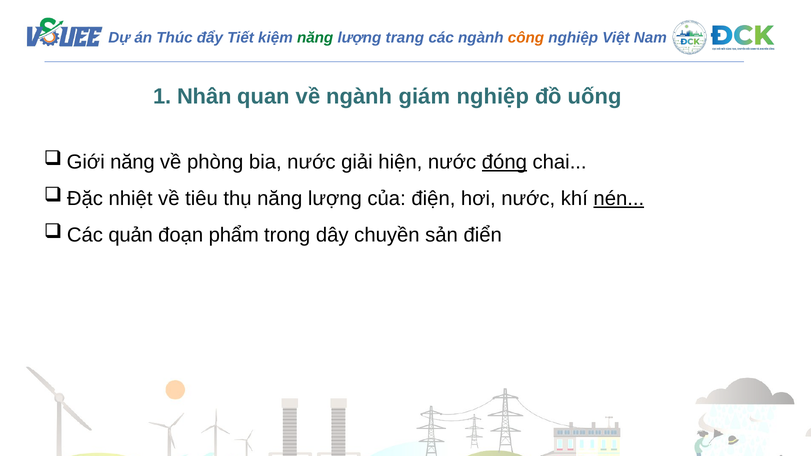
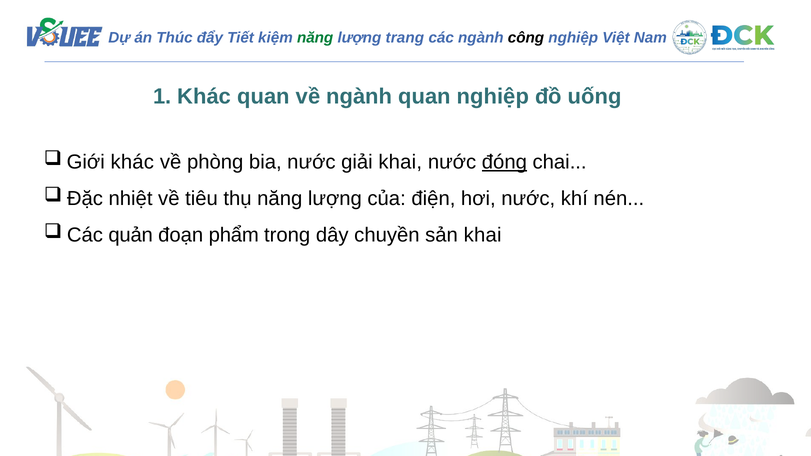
công colour: orange -> black (526, 38)
1 Nhân: Nhân -> Khác (204, 97)
ngành giám: giám -> quan (425, 97)
năng: năng -> khác (132, 162)
giải hiện: hiện -> khai (400, 162)
nén underline: present -> none (619, 199)
sản điển: điển -> khai (483, 235)
